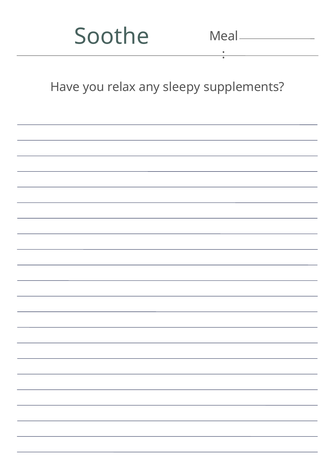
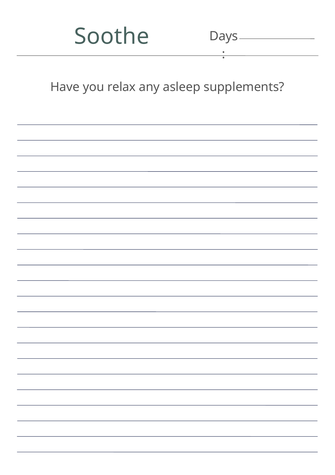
Meal: Meal -> Days (224, 36)
sleepy: sleepy -> asleep (182, 87)
